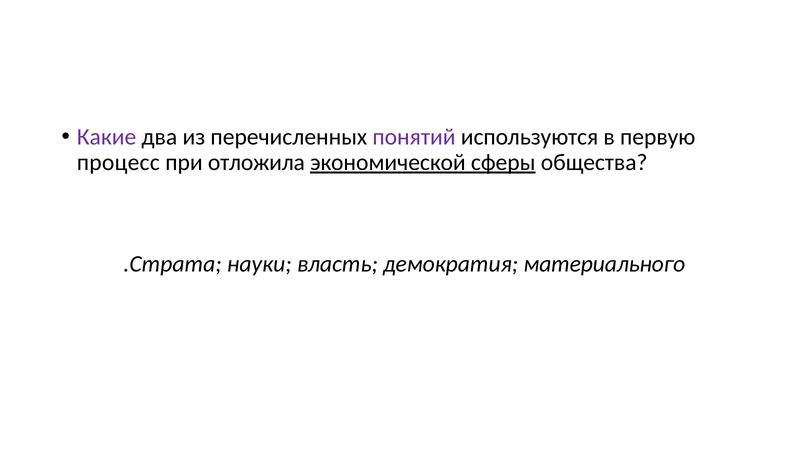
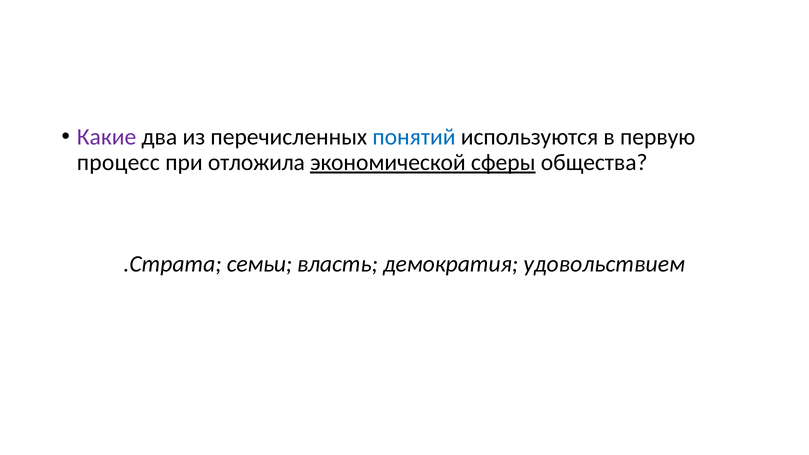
понятий colour: purple -> blue (414, 137)
науки: науки -> семьи (259, 264)
материального: материального -> удовольствием (604, 264)
